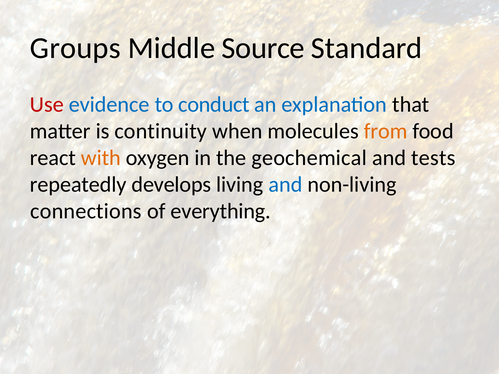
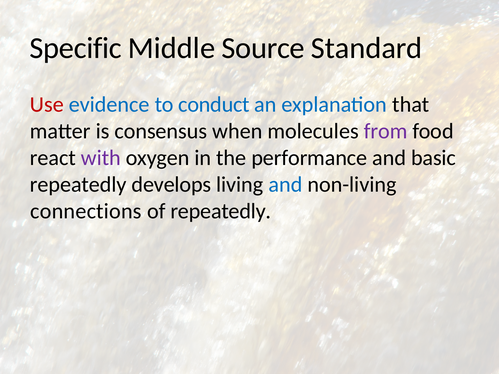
Groups: Groups -> Specific (76, 48)
continuity: continuity -> consensus (161, 131)
from colour: orange -> purple (386, 131)
with colour: orange -> purple (101, 158)
geochemical: geochemical -> performance (309, 158)
tests: tests -> basic (434, 158)
of everything: everything -> repeatedly (221, 211)
